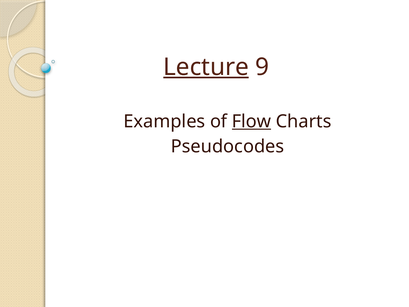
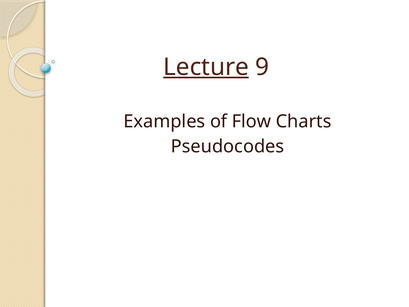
Flow underline: present -> none (252, 121)
